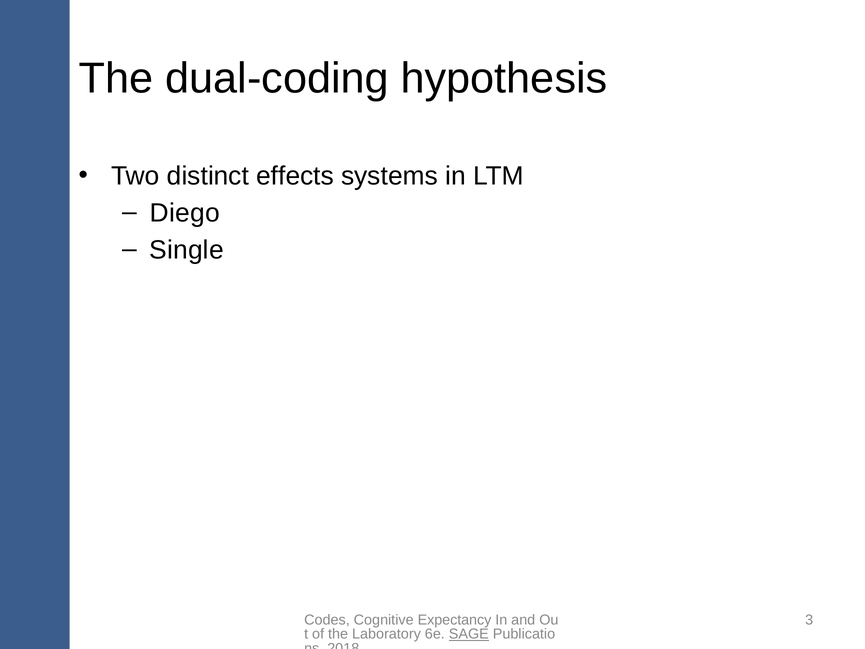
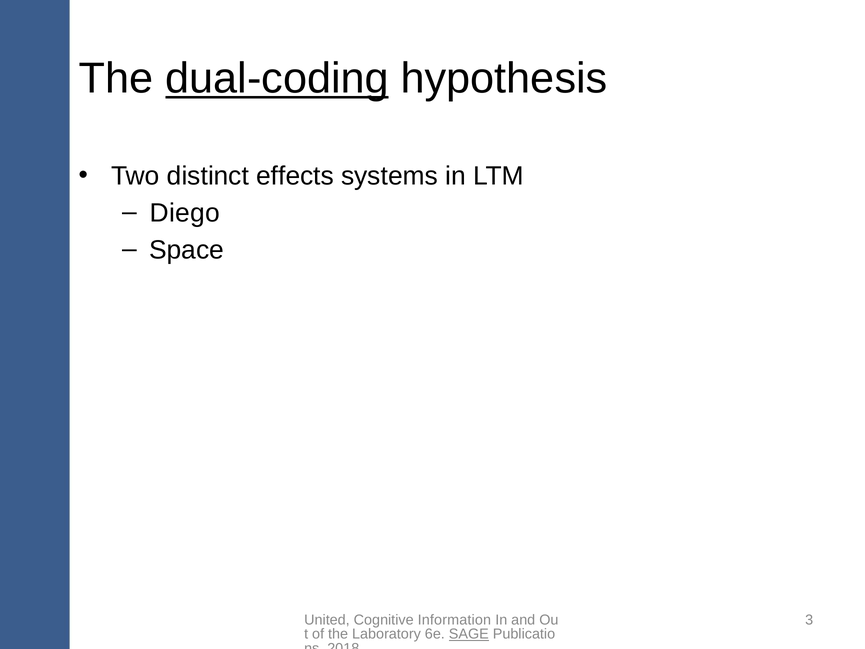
dual-coding underline: none -> present (277, 79)
Single: Single -> Space (187, 250)
Codes: Codes -> United (327, 620)
Expectancy: Expectancy -> Information (454, 620)
